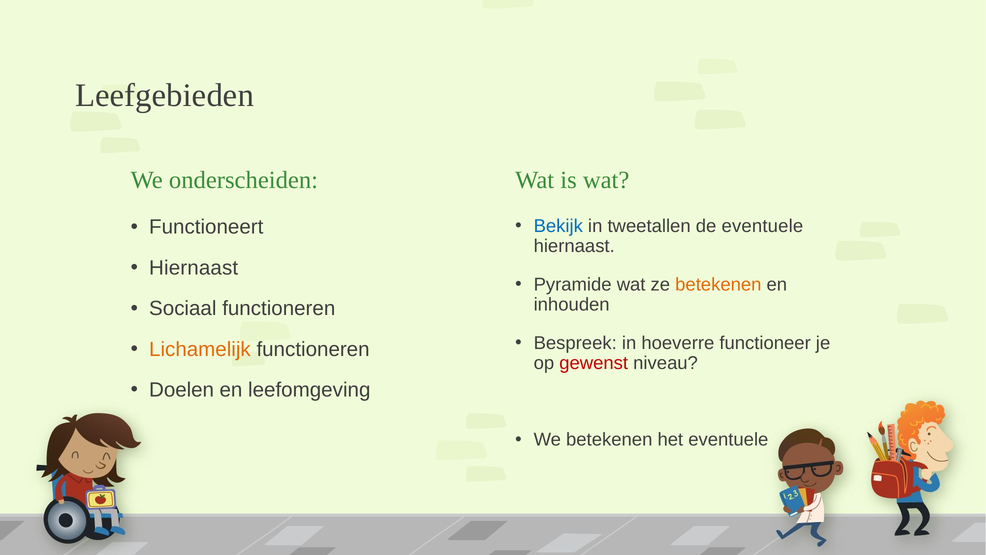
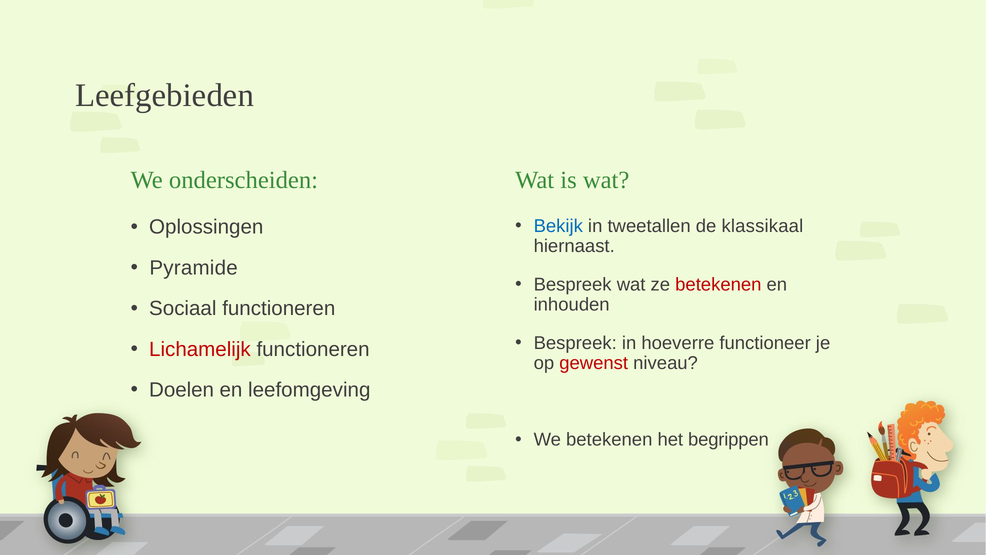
Functioneert: Functioneert -> Oplossingen (206, 227)
de eventuele: eventuele -> klassikaal (762, 226)
Hiernaast: Hiernaast -> Pyramide (194, 268)
Pyramide: Pyramide -> Bespreek (573, 284)
betekenen colour: orange -> red (718, 284)
Lichamelijk colour: orange -> red (200, 349)
het eventuele: eventuele -> begrippen (728, 440)
